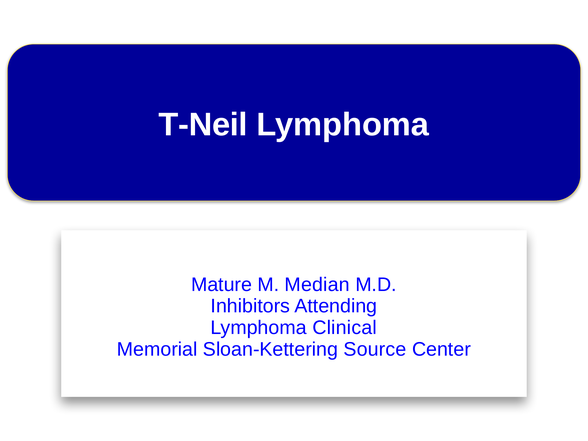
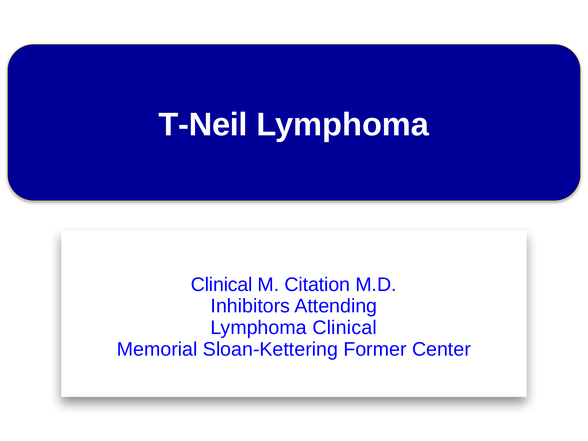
Mature: Mature -> Clinical (222, 285)
Median: Median -> Citation (317, 285)
Source: Source -> Former (375, 349)
